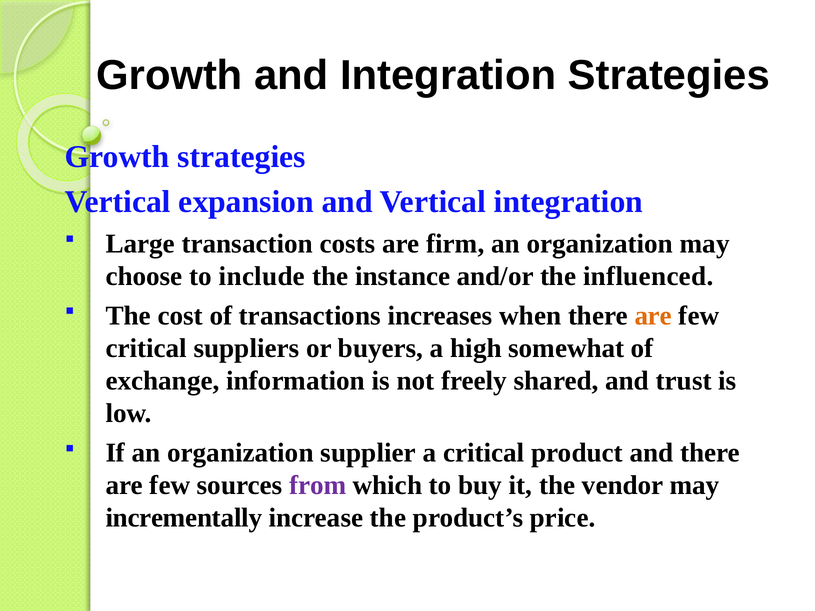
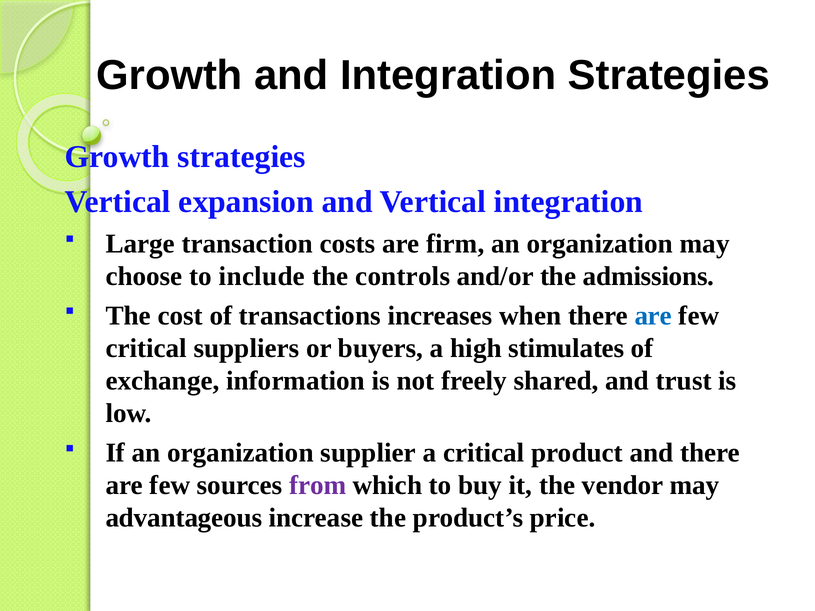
instance: instance -> controls (403, 276)
influenced: influenced -> admissions (649, 276)
are colour: orange -> blue (653, 316)
somewhat: somewhat -> stimulates (566, 348)
incrementally: incrementally -> advantageous (184, 518)
